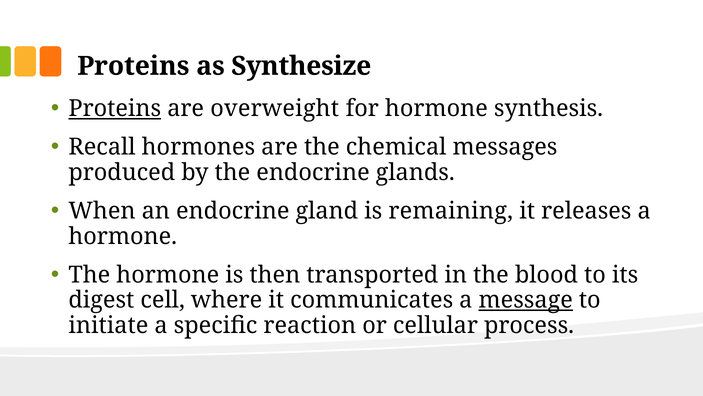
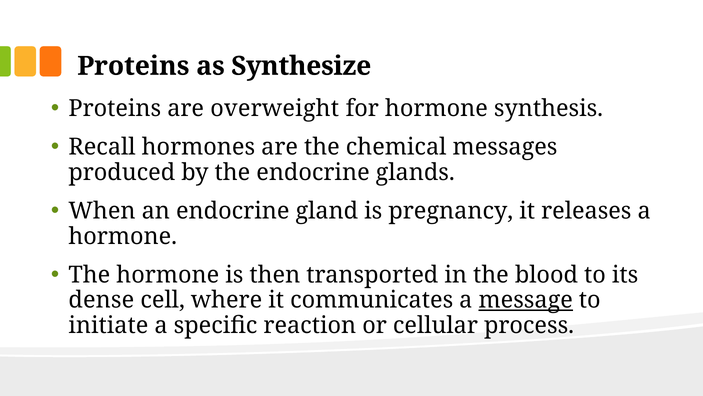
Proteins underline: present -> none (115, 108)
remaining: remaining -> pregnancy (451, 211)
digest: digest -> dense (101, 300)
